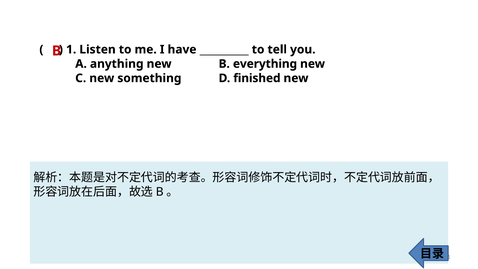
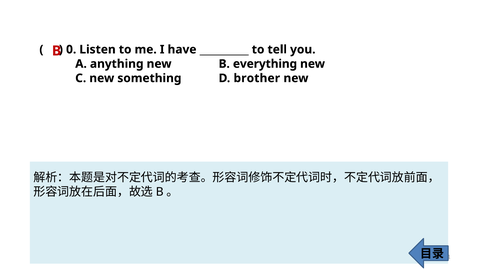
1: 1 -> 0 (71, 49)
finished: finished -> brother (257, 78)
